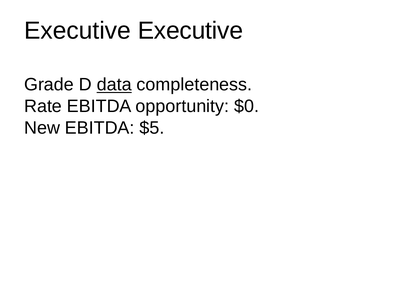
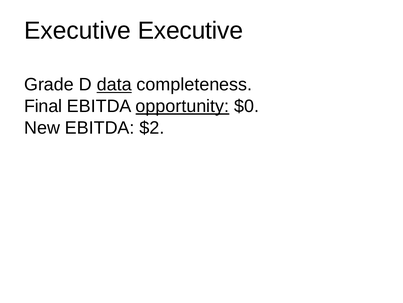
Rate: Rate -> Final (43, 106)
opportunity underline: none -> present (182, 106)
$5: $5 -> $2 (152, 128)
